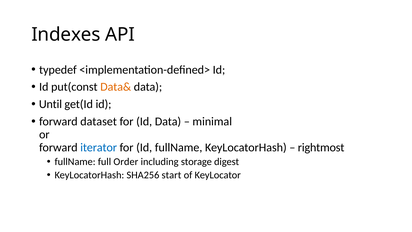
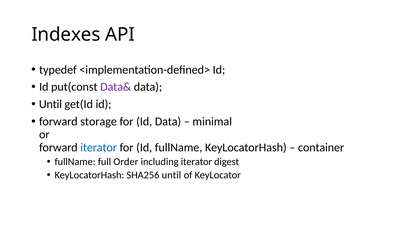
Data& colour: orange -> purple (116, 87)
dataset: dataset -> storage (99, 121)
rightmost: rightmost -> container (321, 147)
including storage: storage -> iterator (196, 162)
SHA256 start: start -> until (171, 175)
